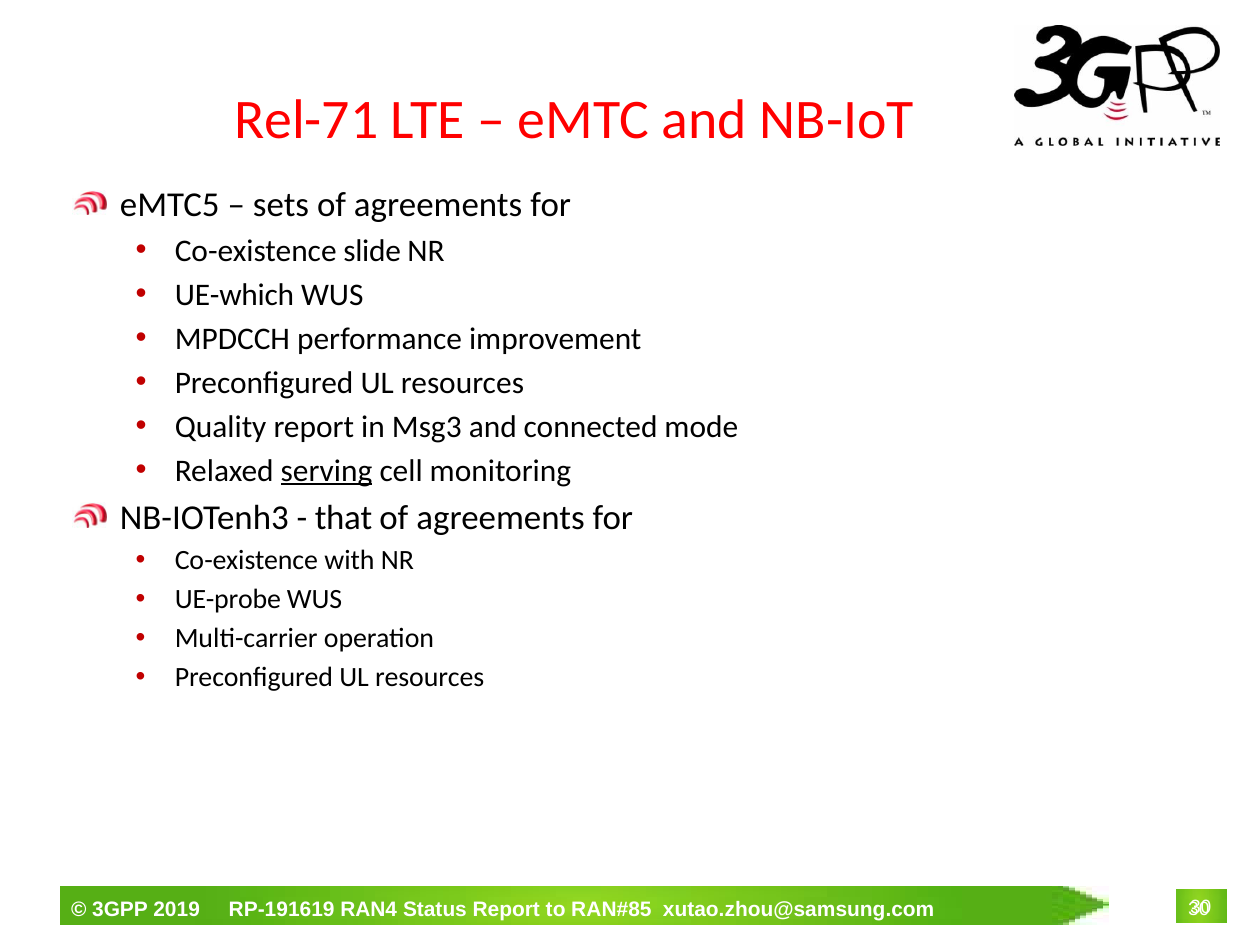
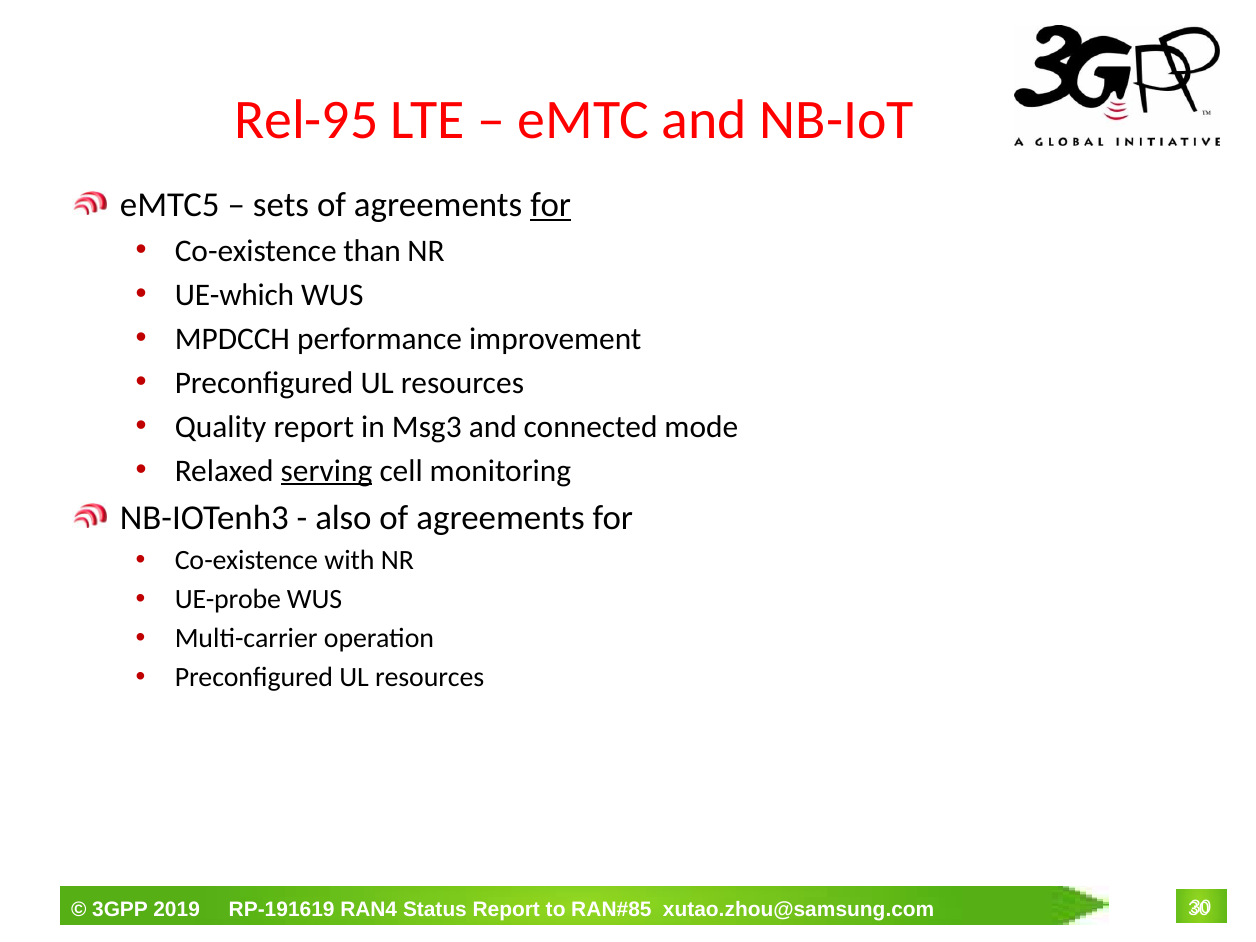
Rel-71: Rel-71 -> Rel-95 (306, 120)
for underline: none -> present (551, 205)
slide: slide -> than (372, 251)
that: that -> also (343, 518)
